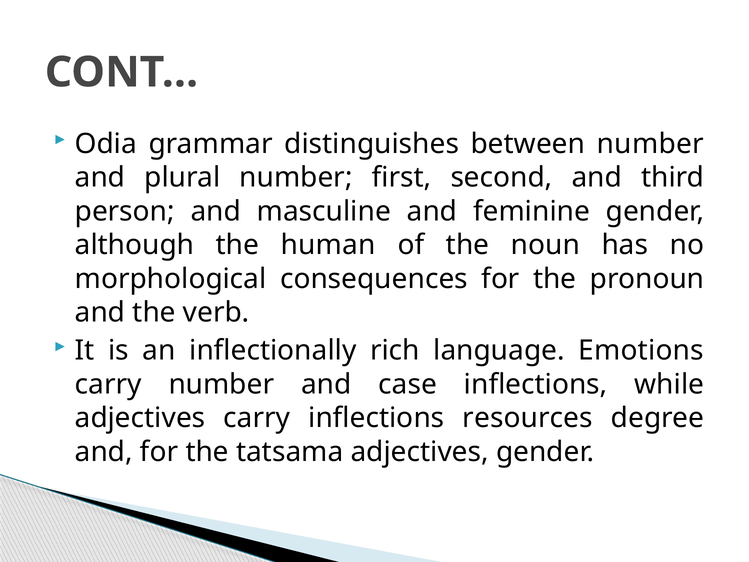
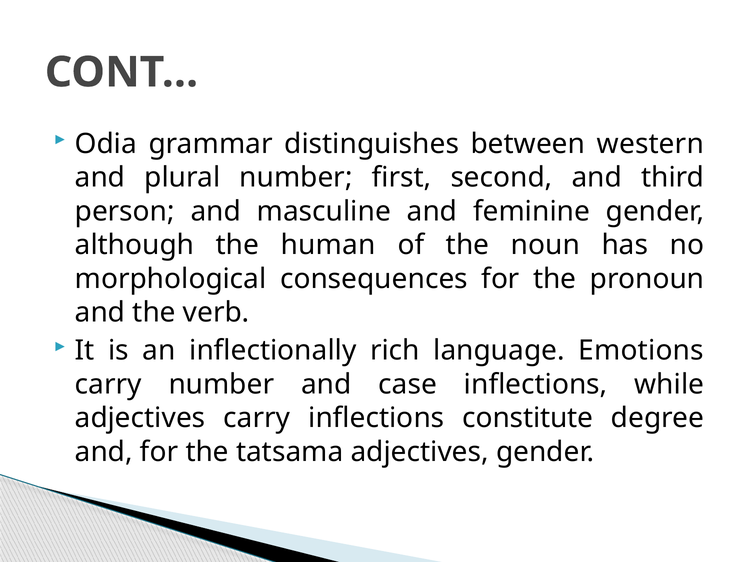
between number: number -> western (650, 144)
resources: resources -> constitute (528, 418)
